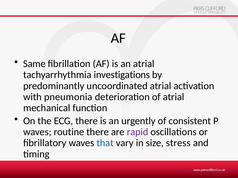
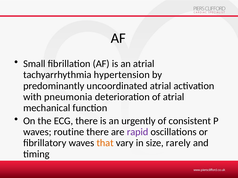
Same: Same -> Small (34, 64)
investigations: investigations -> hypertension (122, 75)
that colour: blue -> orange (105, 143)
stress: stress -> rarely (178, 143)
